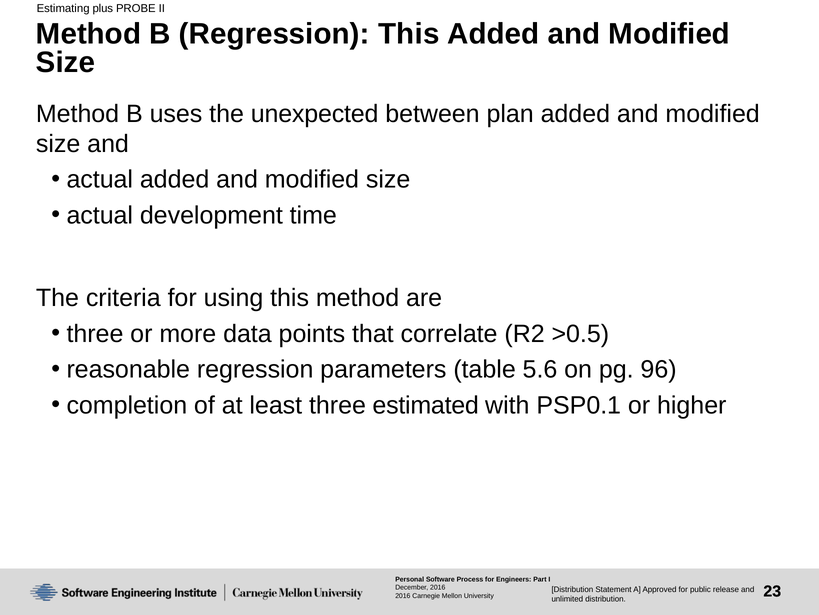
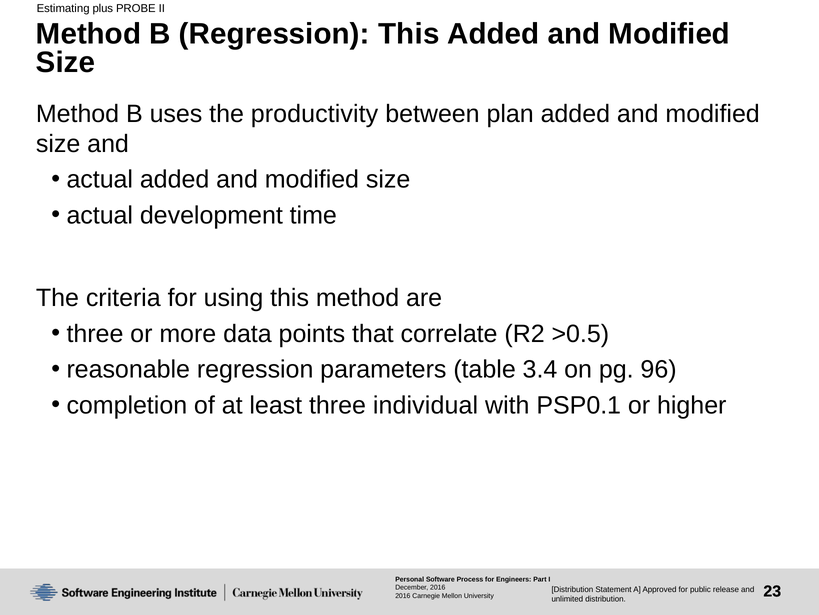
unexpected: unexpected -> productivity (315, 114)
5.6: 5.6 -> 3.4 (540, 369)
estimated: estimated -> individual (426, 405)
